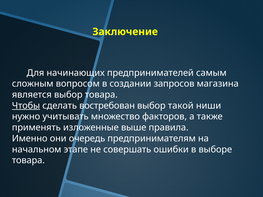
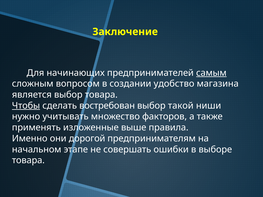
самым underline: none -> present (211, 73)
запросов: запросов -> удобство (174, 84)
очередь: очередь -> дорогой (87, 139)
